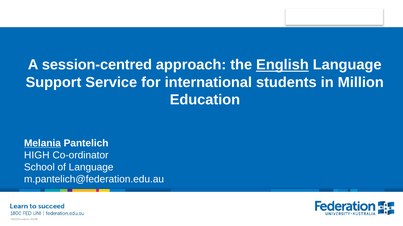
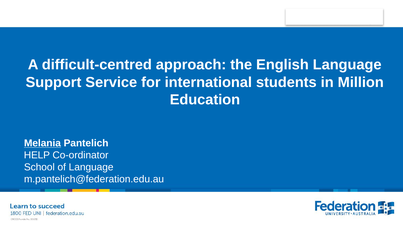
session-centred: session-centred -> difficult-centred (97, 65)
English underline: present -> none (282, 65)
HIGH: HIGH -> HELP (37, 156)
